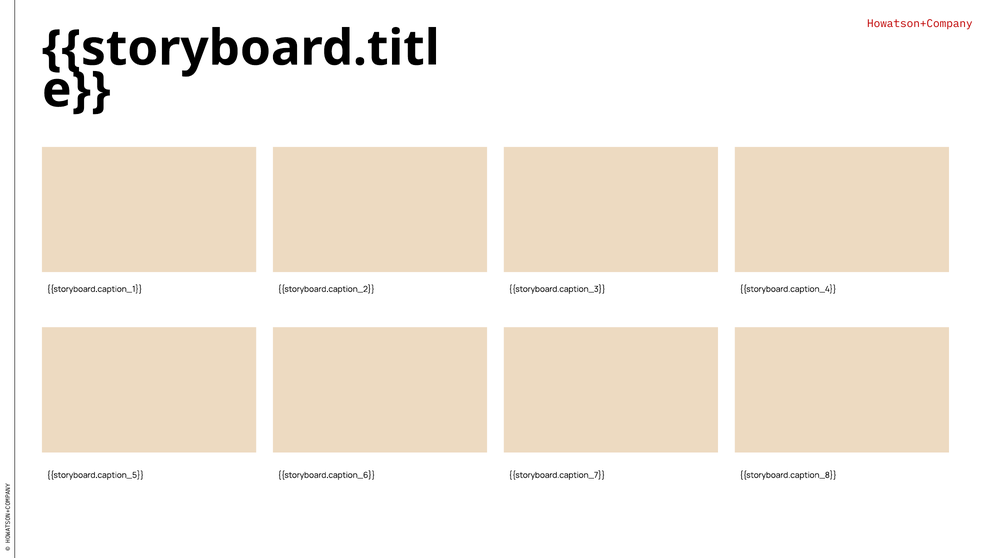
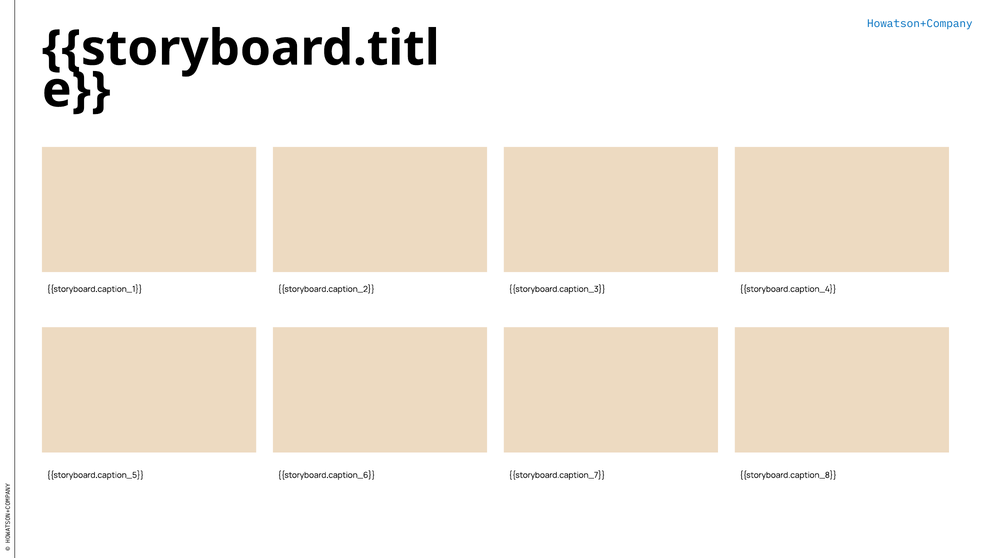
Howatson+Company colour: red -> blue (920, 24)
